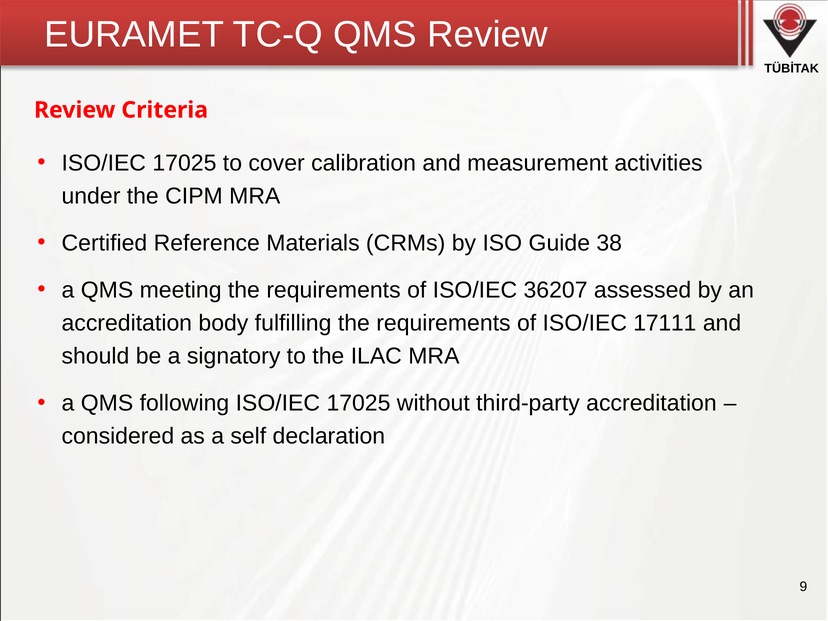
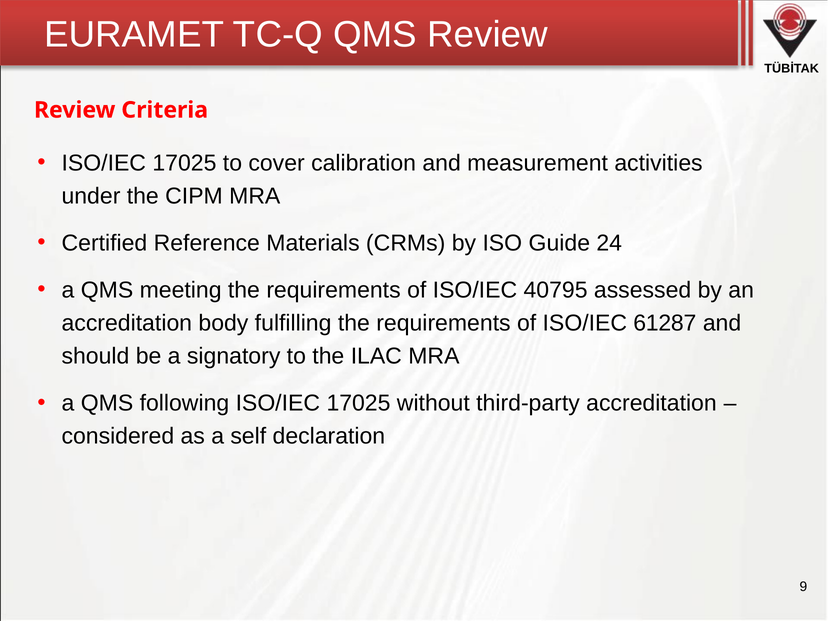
38: 38 -> 24 (609, 243)
36207: 36207 -> 40795 (556, 290)
17111: 17111 -> 61287 (665, 323)
